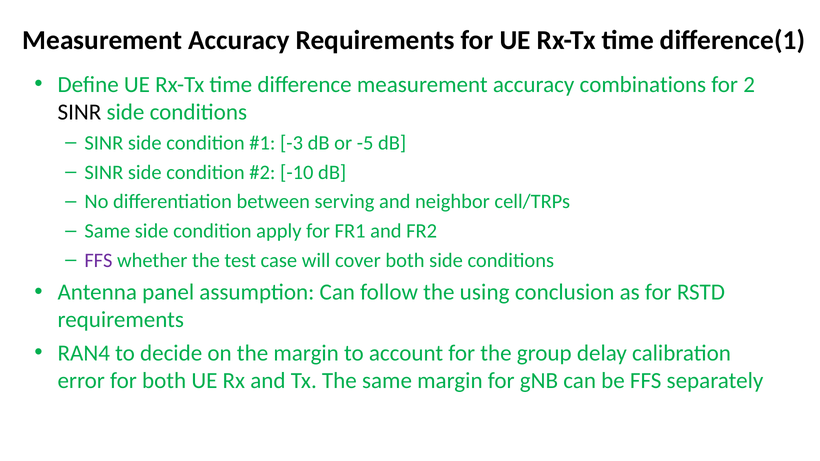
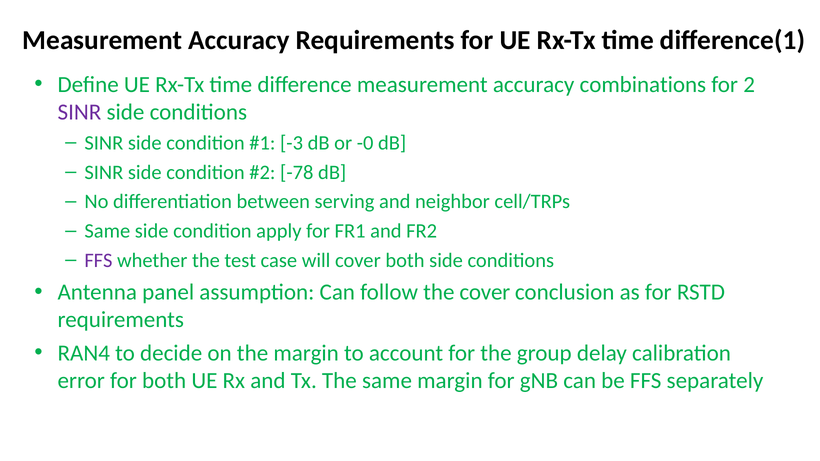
SINR colour: black -> purple (79, 112)
-5: -5 -> -0 (365, 143)
-10: -10 -> -78 (297, 172)
the using: using -> cover (485, 292)
